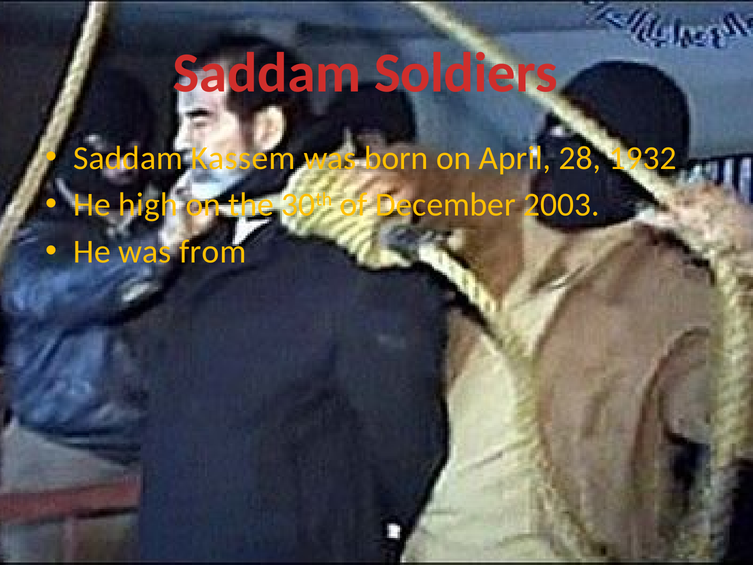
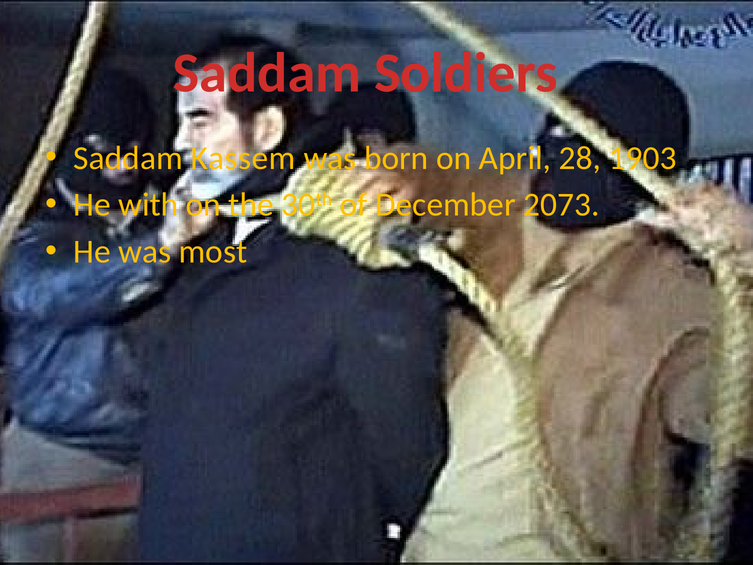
1932: 1932 -> 1903 (643, 158)
high: high -> with (148, 205)
2003: 2003 -> 2073 (561, 205)
from: from -> most (213, 252)
